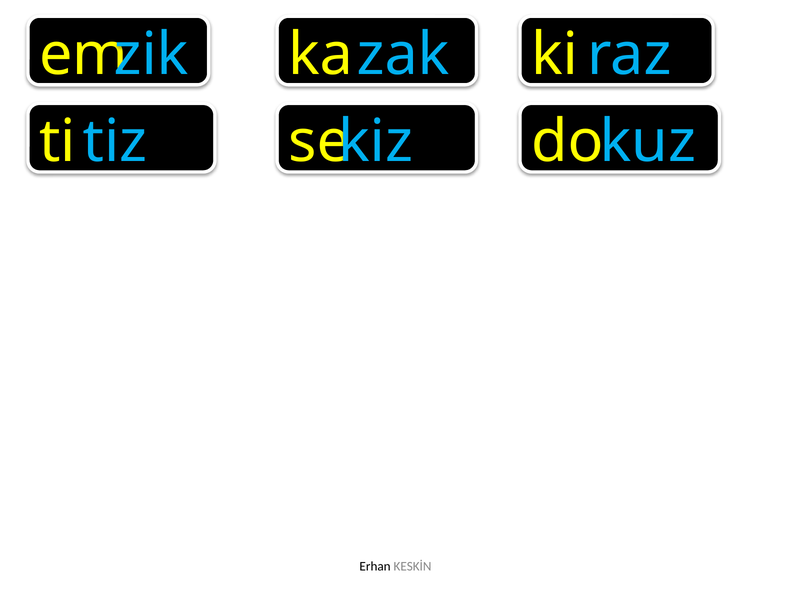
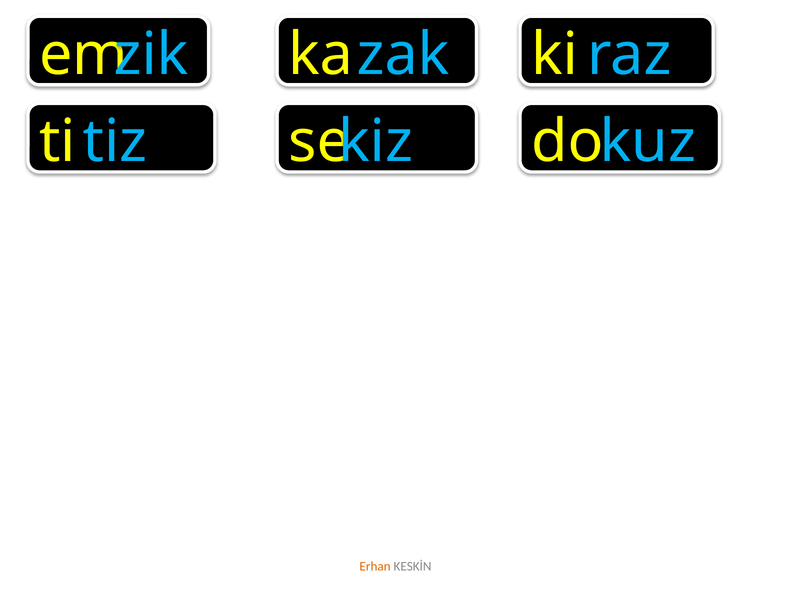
Erhan colour: black -> orange (375, 566)
